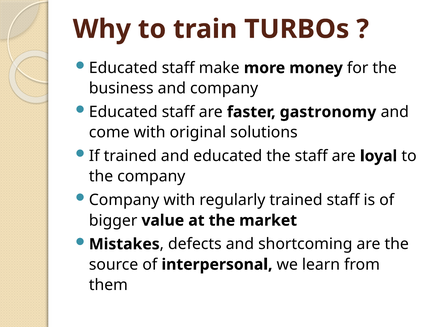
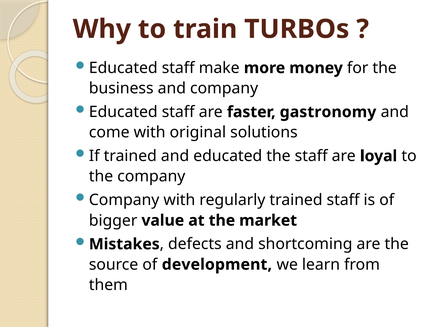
interpersonal: interpersonal -> development (217, 265)
